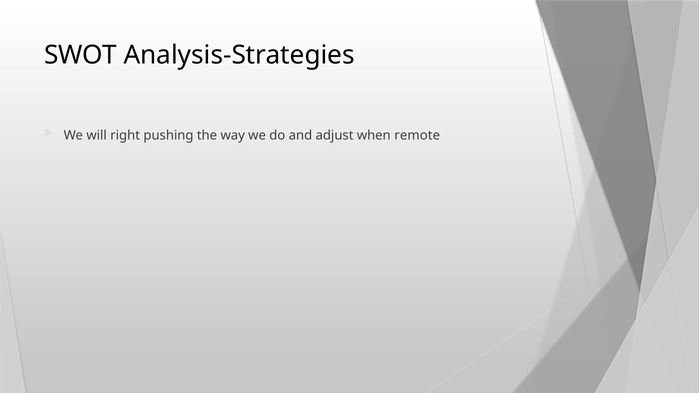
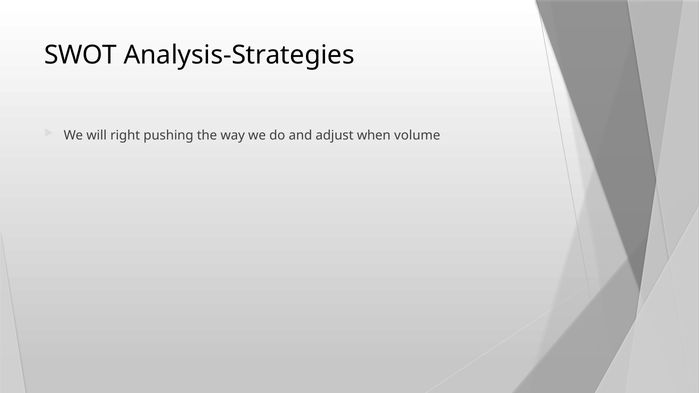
remote: remote -> volume (417, 135)
